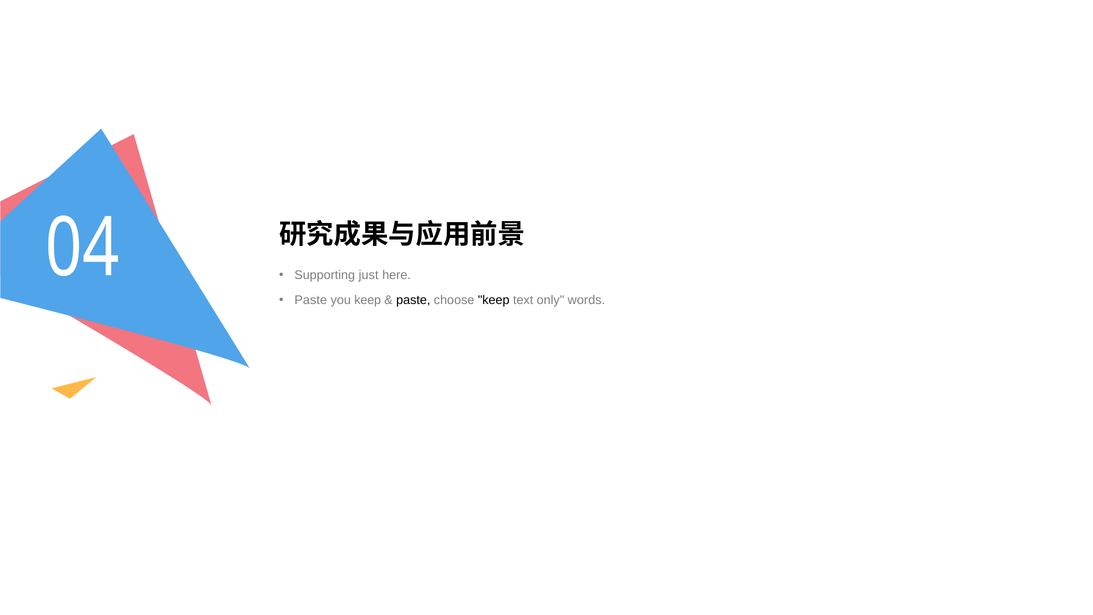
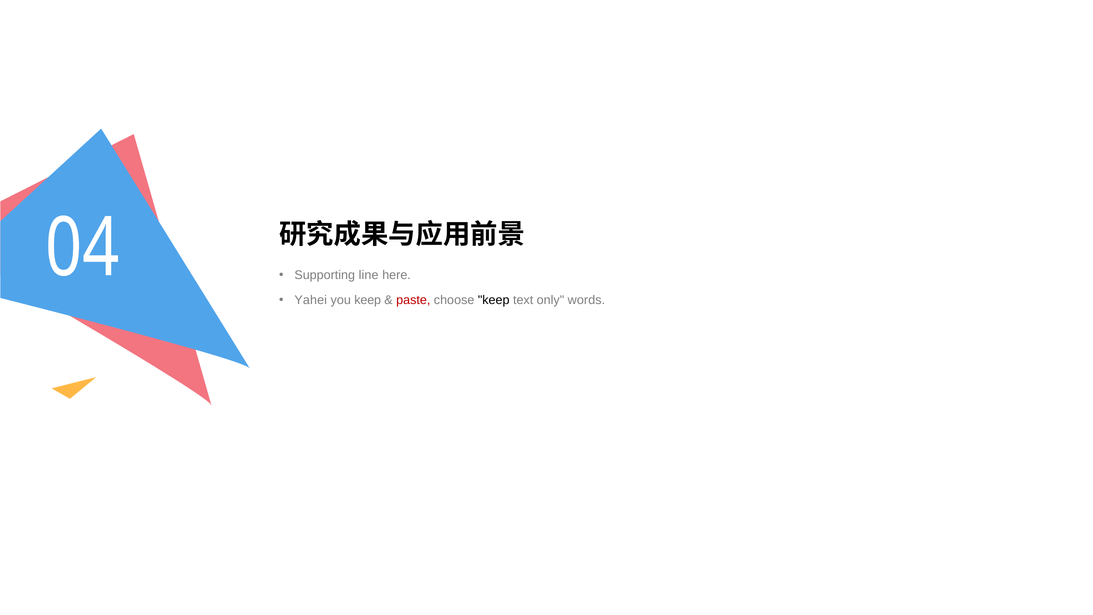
just: just -> line (369, 275)
Paste: Paste -> Yahei (311, 300)
paste colour: black -> red (413, 300)
